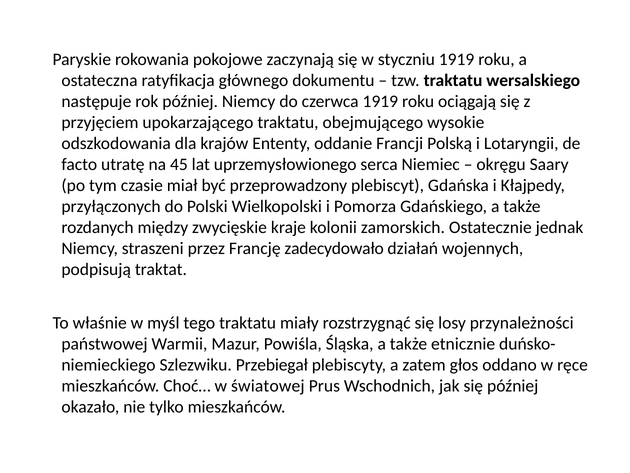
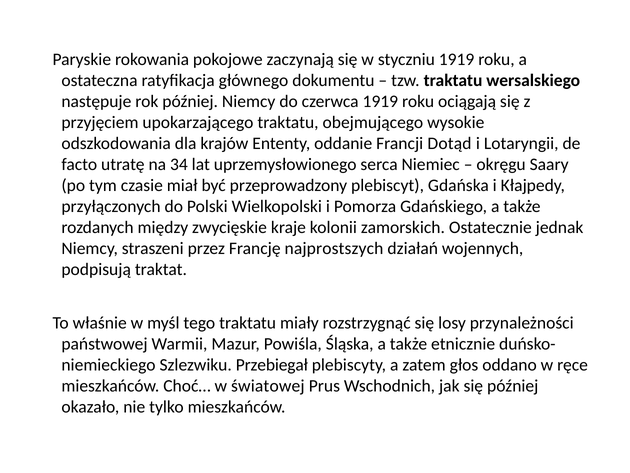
Polską: Polską -> Dotąd (449, 143)
45: 45 -> 34 (179, 164)
zadecydowało: zadecydowało -> najprostszych (334, 248)
